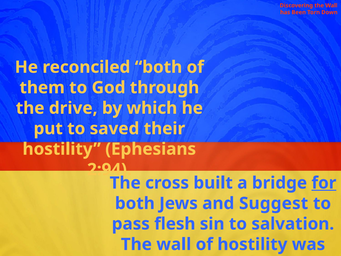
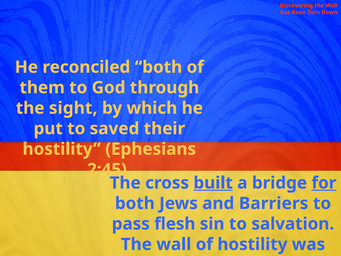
drive: drive -> sight (73, 108)
2:94: 2:94 -> 2:45 (109, 169)
built underline: none -> present (213, 183)
Suggest: Suggest -> Barriers (274, 203)
